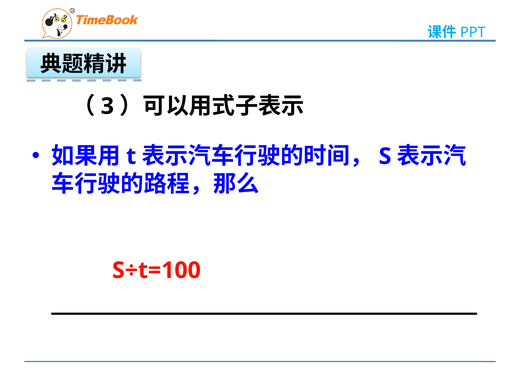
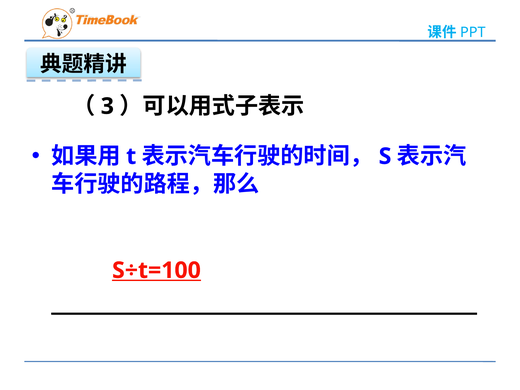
S÷t=100 underline: none -> present (156, 270)
